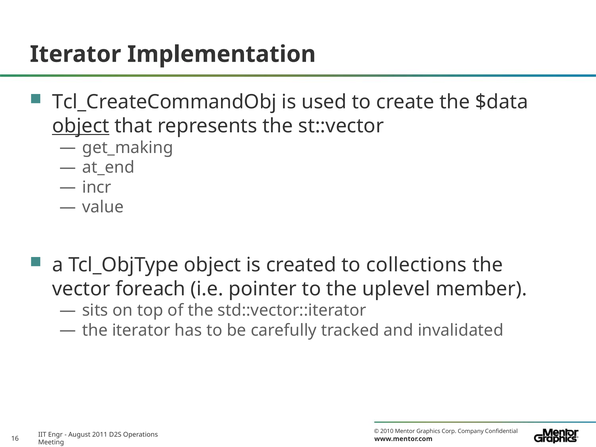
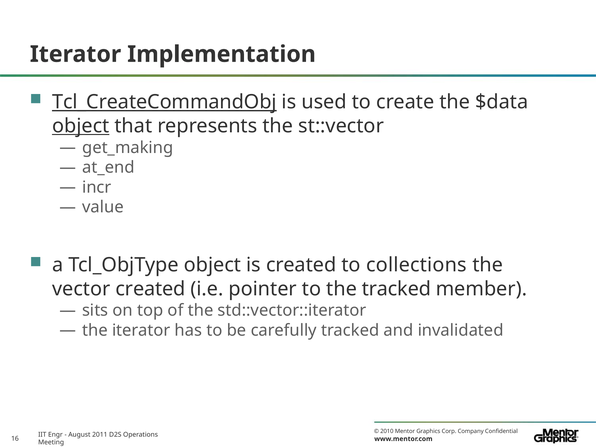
Tcl_CreateCommandObj underline: none -> present (164, 102)
vector foreach: foreach -> created (151, 289)
the uplevel: uplevel -> tracked (396, 289)
